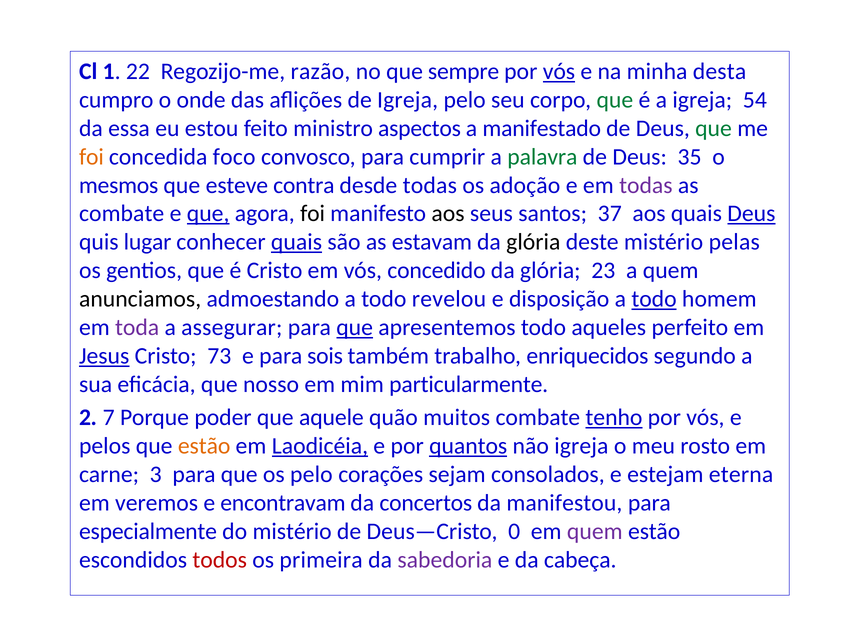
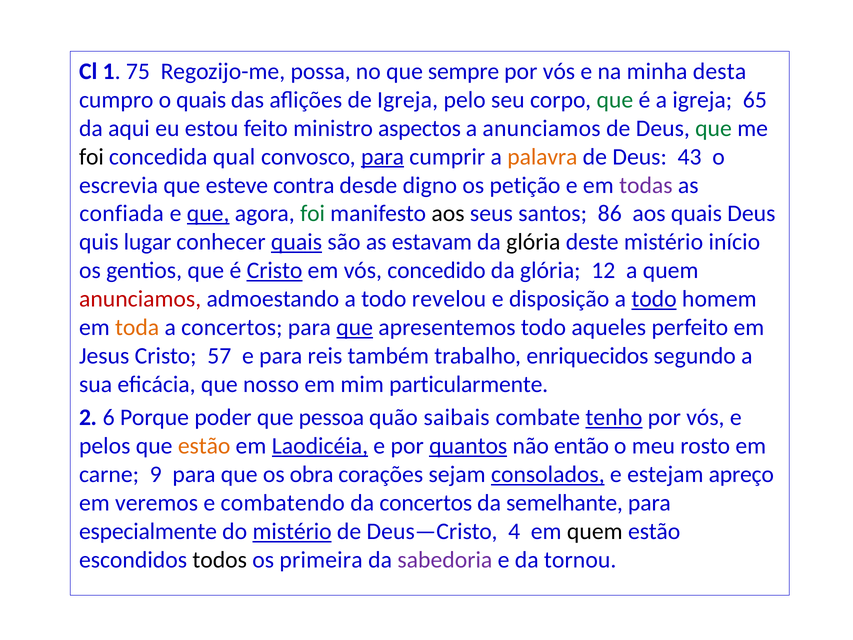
22: 22 -> 75 (138, 71)
razão: razão -> possa (321, 71)
vós underline: present -> none (559, 71)
o onde: onde -> quais (201, 100)
54: 54 -> 65 (755, 100)
essa: essa -> aqui (129, 128)
a manifestado: manifestado -> anunciamos (542, 128)
foi colour: orange -> black (91, 157)
foco: foco -> qual (234, 157)
para underline: none -> present (383, 157)
palavra colour: green -> orange (542, 157)
35: 35 -> 43 (690, 157)
mesmos: mesmos -> escrevia (119, 185)
desde todas: todas -> digno (430, 185)
adoção: adoção -> petição (525, 185)
combate: combate -> confiada (122, 214)
foi colour: black -> green (313, 214)
37: 37 -> 86 (610, 214)
Deus underline: present -> none (751, 214)
pelas: pelas -> início (734, 242)
Cristo underline: none -> present (275, 270)
23: 23 -> 12 (603, 270)
anunciamos colour: black -> red (140, 299)
toda colour: purple -> orange (137, 327)
a assegurar: assegurar -> concertos (232, 327)
Jesus underline: present -> none (104, 356)
73: 73 -> 57 (219, 356)
sois: sois -> reis (325, 356)
7: 7 -> 6 (109, 417)
aquele: aquele -> pessoa (331, 417)
muitos: muitos -> saibais (457, 417)
não igreja: igreja -> então (582, 446)
3: 3 -> 9 (156, 474)
os pelo: pelo -> obra (312, 474)
consolados underline: none -> present (548, 474)
eterna: eterna -> apreço (741, 474)
encontravam: encontravam -> combatendo (283, 503)
manifestou: manifestou -> semelhante (565, 503)
mistério underline: none -> present (292, 531)
0: 0 -> 4 (514, 531)
quem colour: purple -> black (595, 531)
todos colour: red -> black (220, 560)
cabeça: cabeça -> tornou (580, 560)
